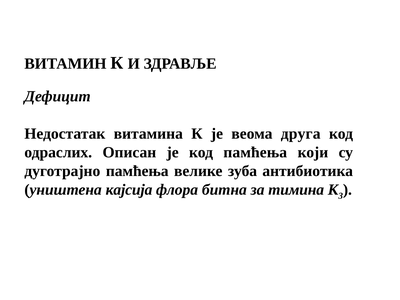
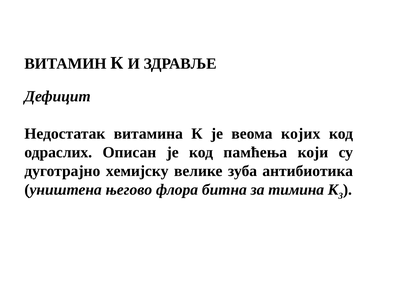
друга: друга -> којих (301, 134)
дуготрајно памћења: памћења -> хемијску (137, 171)
кајсија: кајсија -> његово (129, 190)
